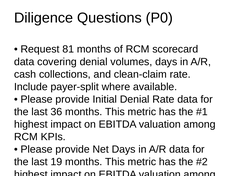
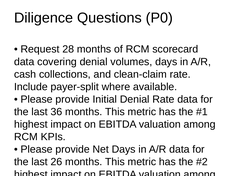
81: 81 -> 28 (68, 49)
19: 19 -> 26 (56, 162)
